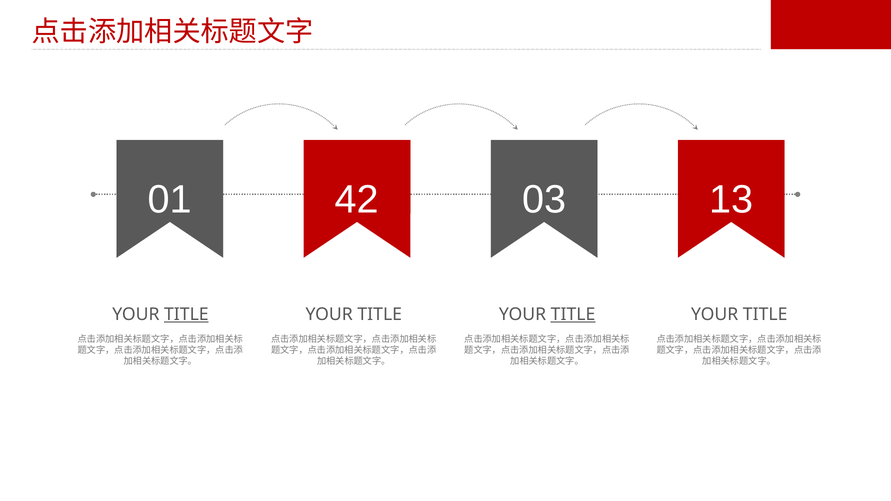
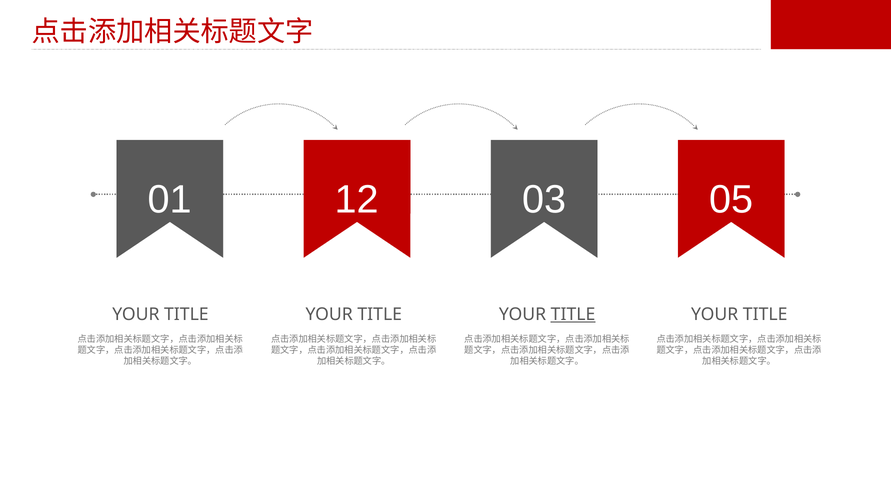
42: 42 -> 12 (357, 200)
13: 13 -> 05 (731, 200)
TITLE underline: present -> none (186, 314)
